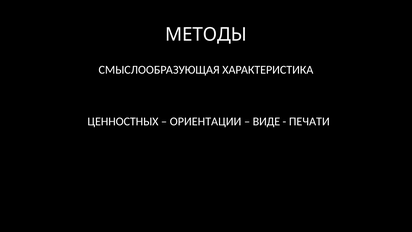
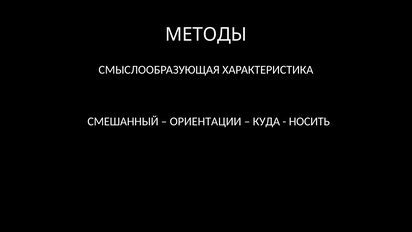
ЦЕННОСТНЫХ: ЦЕННОСТНЫХ -> СМЕШАННЫЙ (123, 121)
ВИДЕ: ВИДЕ -> КУДА (266, 121)
ПЕЧАТИ: ПЕЧАТИ -> НОСИТЬ (309, 121)
